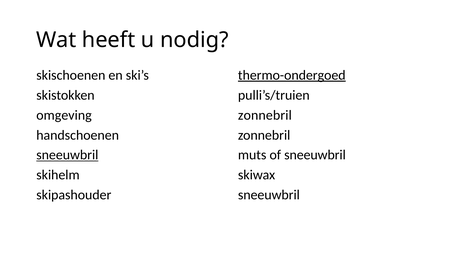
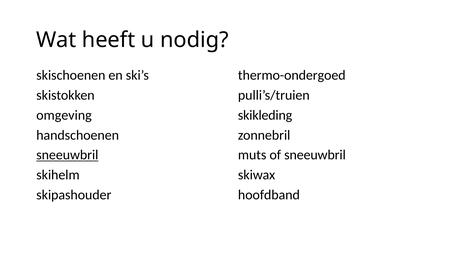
thermo-ondergoed underline: present -> none (292, 75)
zonnebril: zonnebril -> skikleding (265, 115)
sneeuwbril: sneeuwbril -> hoofdband (269, 195)
